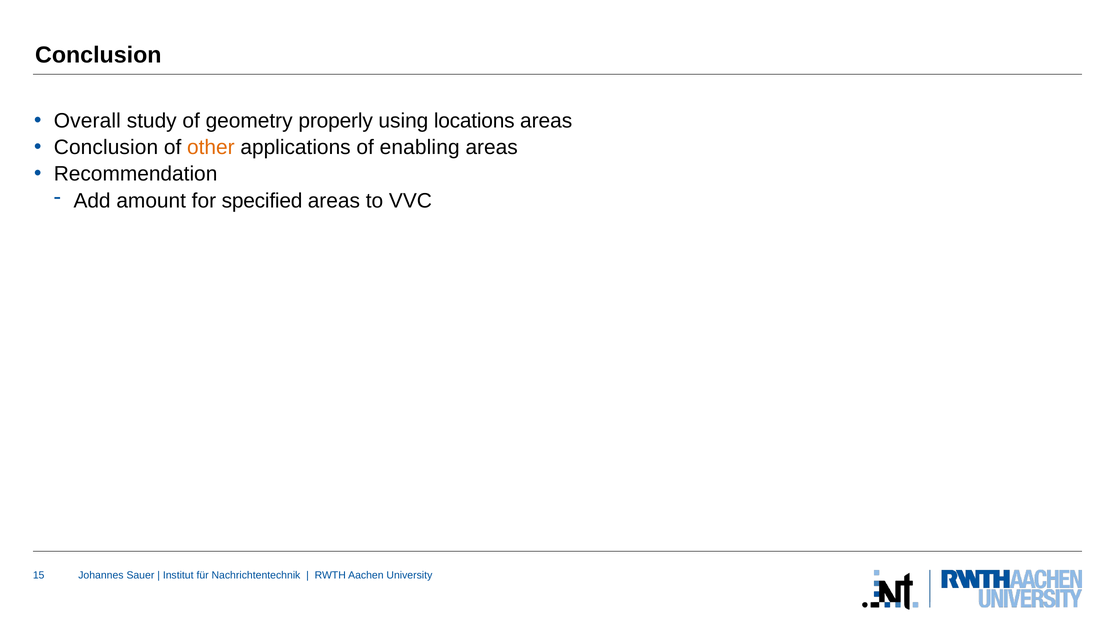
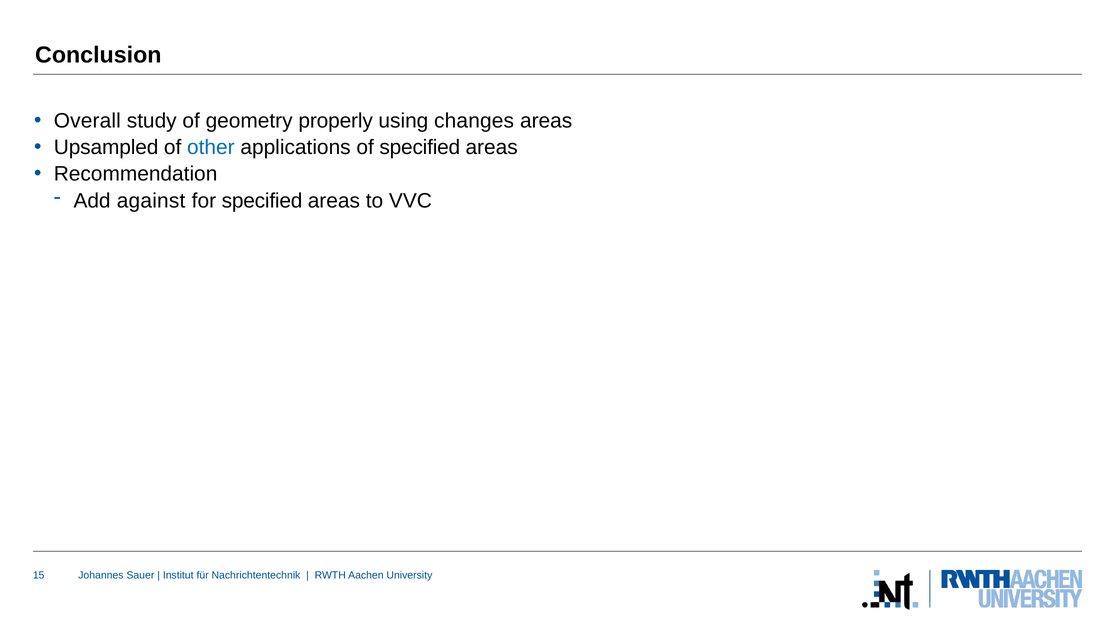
locations: locations -> changes (474, 121)
Conclusion: Conclusion -> Upsampled (106, 148)
other colour: orange -> blue (211, 148)
of enabling: enabling -> specified (420, 148)
amount: amount -> against (151, 201)
